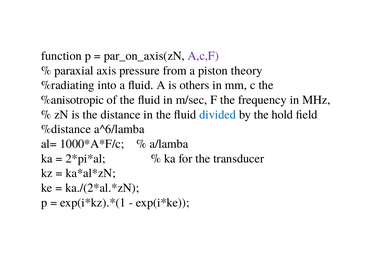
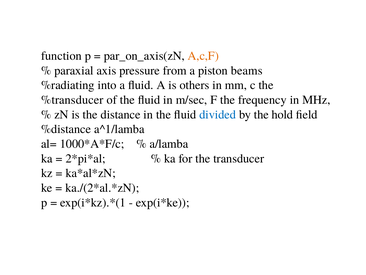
A,c,F colour: purple -> orange (203, 56)
theory: theory -> beams (247, 70)
%anisotropic: %anisotropic -> %transducer (72, 100)
a^6/lamba: a^6/lamba -> a^1/lamba (119, 129)
